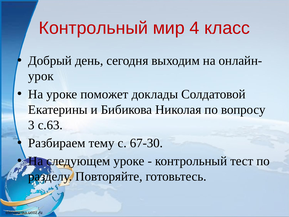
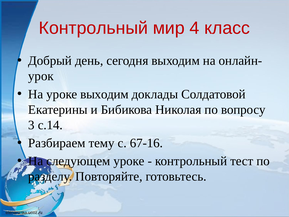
уроке поможет: поможет -> выходим (104, 94)
с.63: с.63 -> с.14 (50, 125)
67-30: 67-30 -> 67-16 (146, 143)
